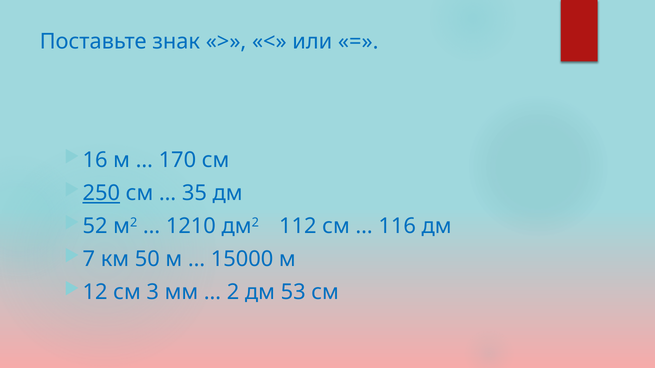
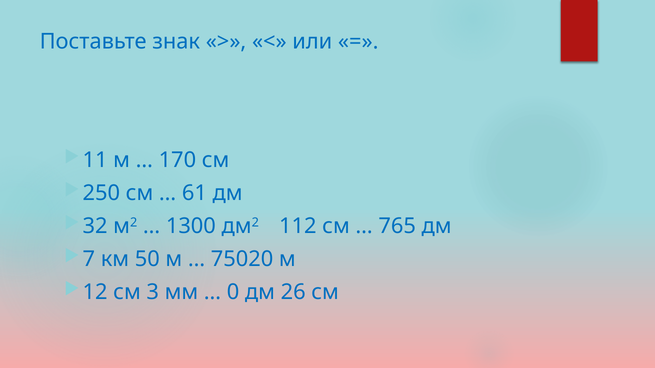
16: 16 -> 11 (95, 160)
250 underline: present -> none (101, 193)
35: 35 -> 61 (194, 193)
52: 52 -> 32 (95, 226)
1210: 1210 -> 1300 (191, 226)
116: 116 -> 765 (397, 226)
15000: 15000 -> 75020 (242, 260)
2: 2 -> 0 (233, 293)
53: 53 -> 26 (293, 293)
